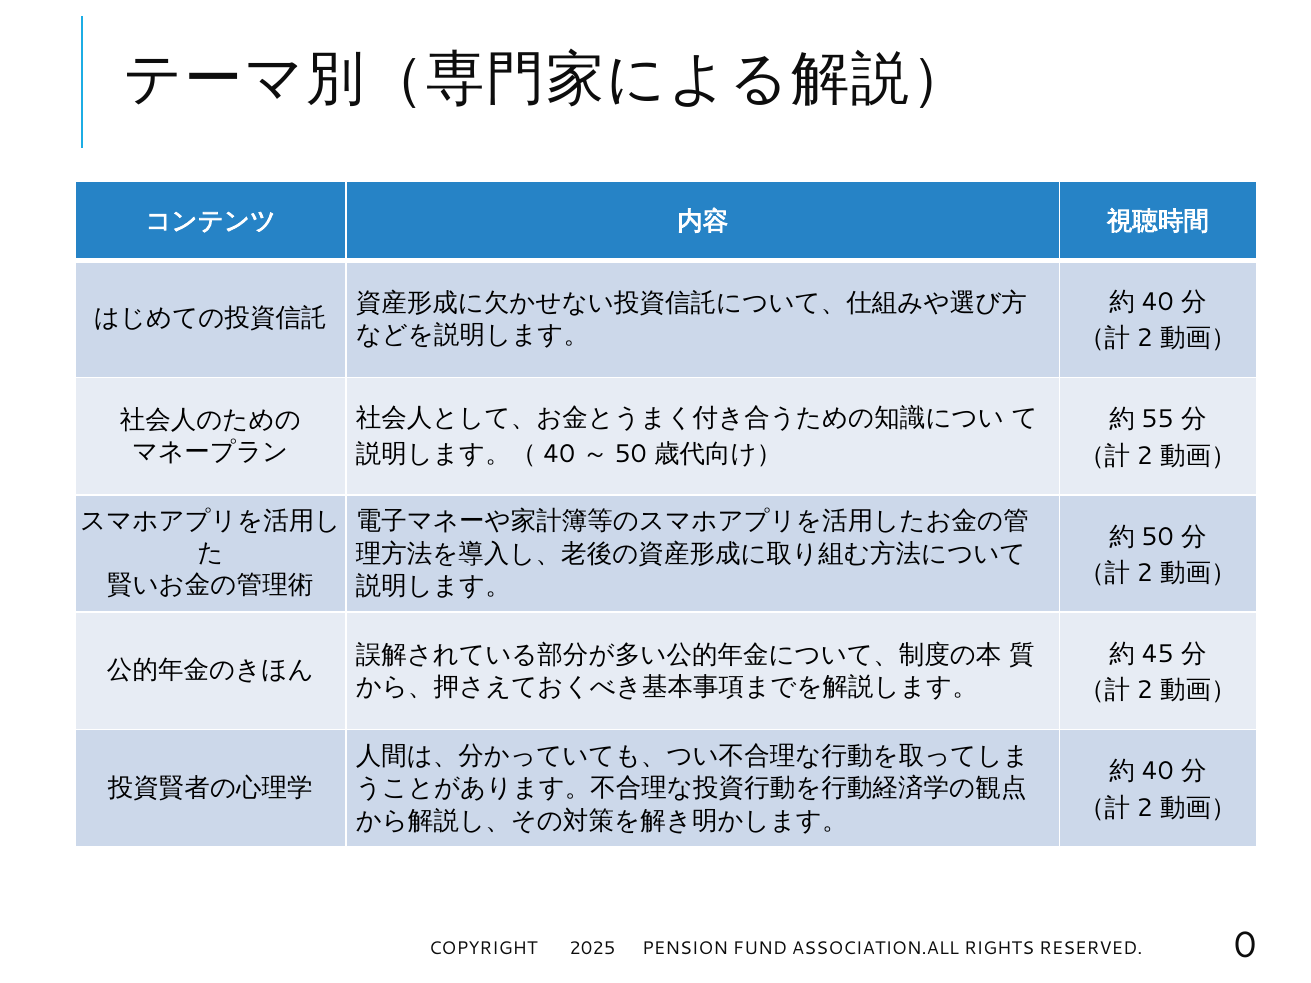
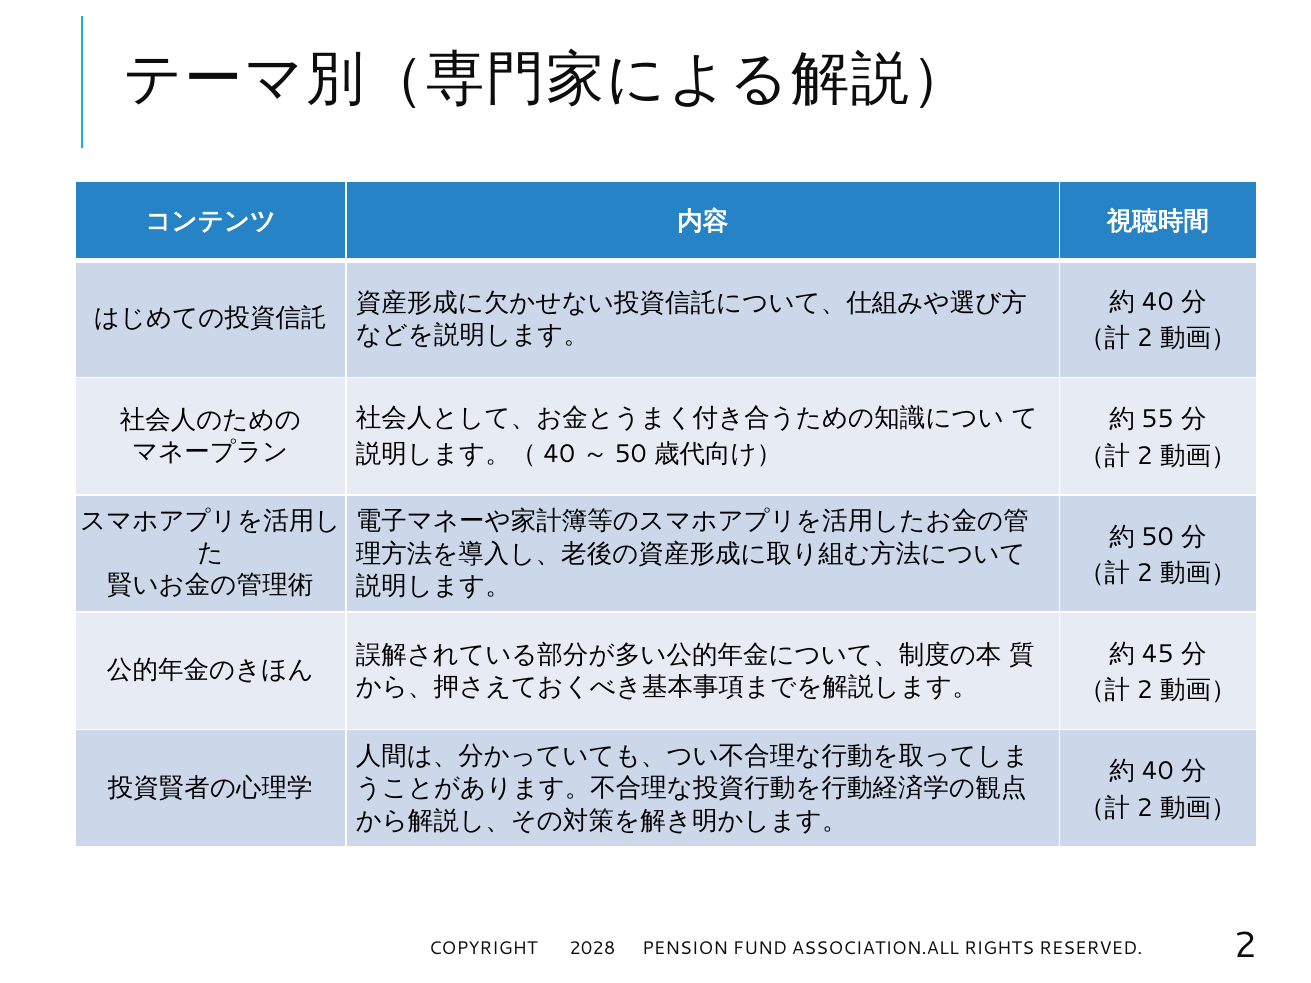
2025: 2025 -> 2028 (592, 949)
RESERVED 0: 0 -> 2 (1245, 946)
